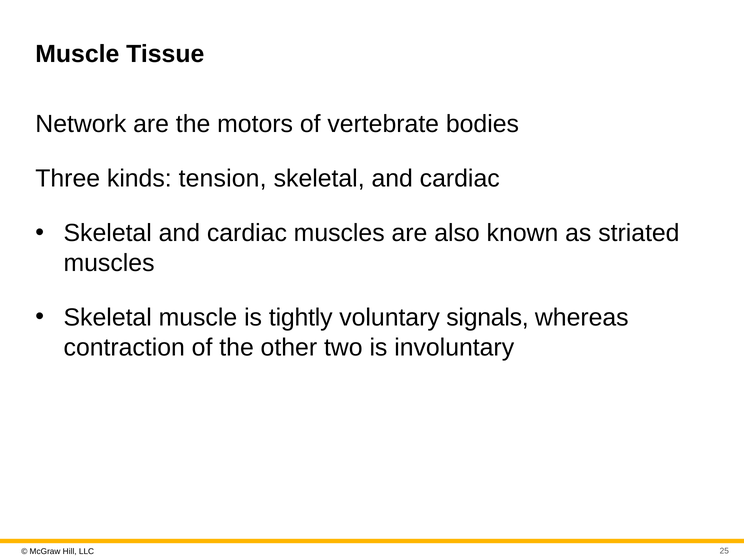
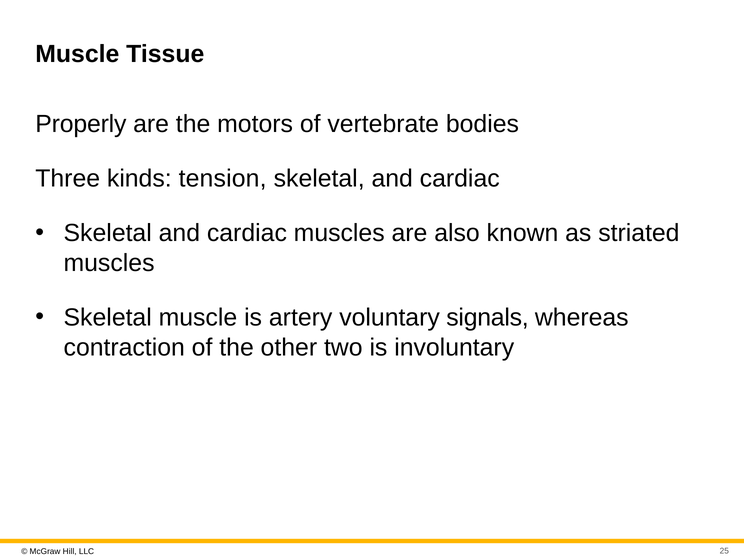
Network: Network -> Properly (81, 124)
tightly: tightly -> artery (301, 318)
